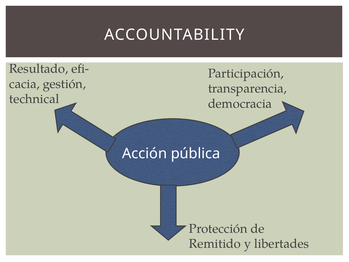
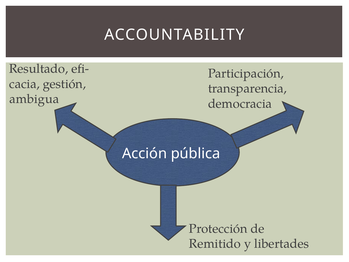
technical: technical -> ambigua (34, 99)
